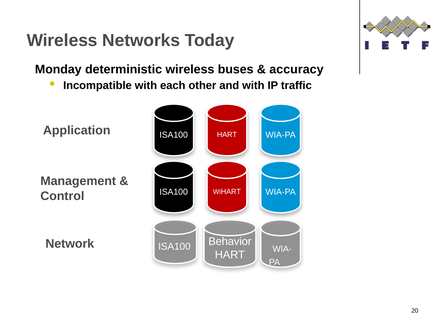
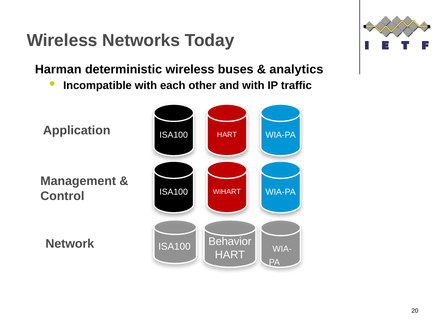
Monday: Monday -> Harman (58, 69)
accuracy: accuracy -> analytics (296, 69)
